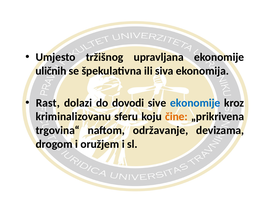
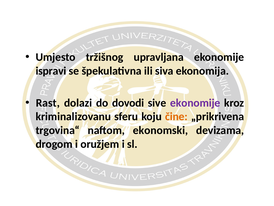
uličnih: uličnih -> ispravi (51, 71)
ekonomije colour: blue -> purple (195, 103)
održavanje: održavanje -> ekonomski (160, 130)
